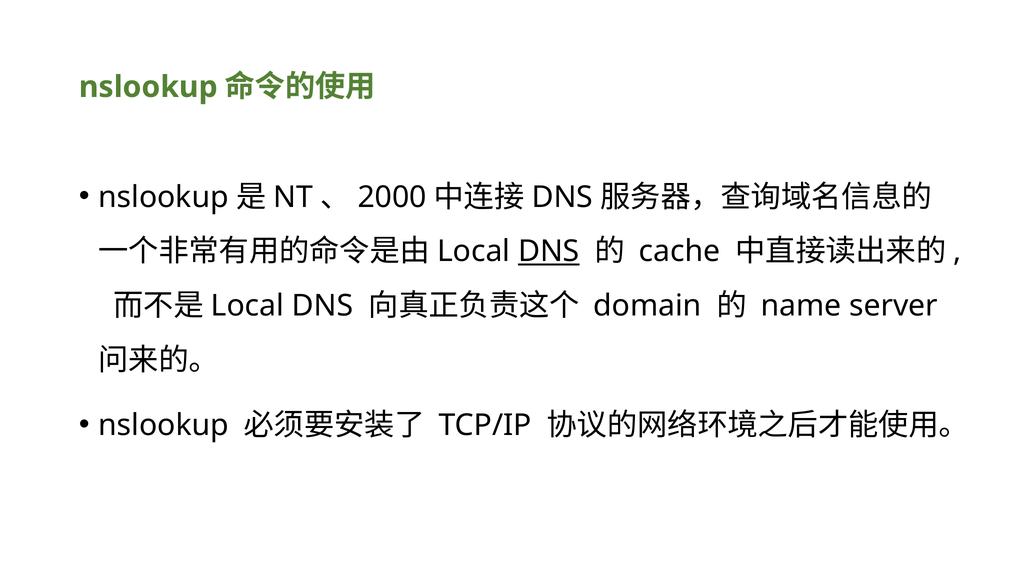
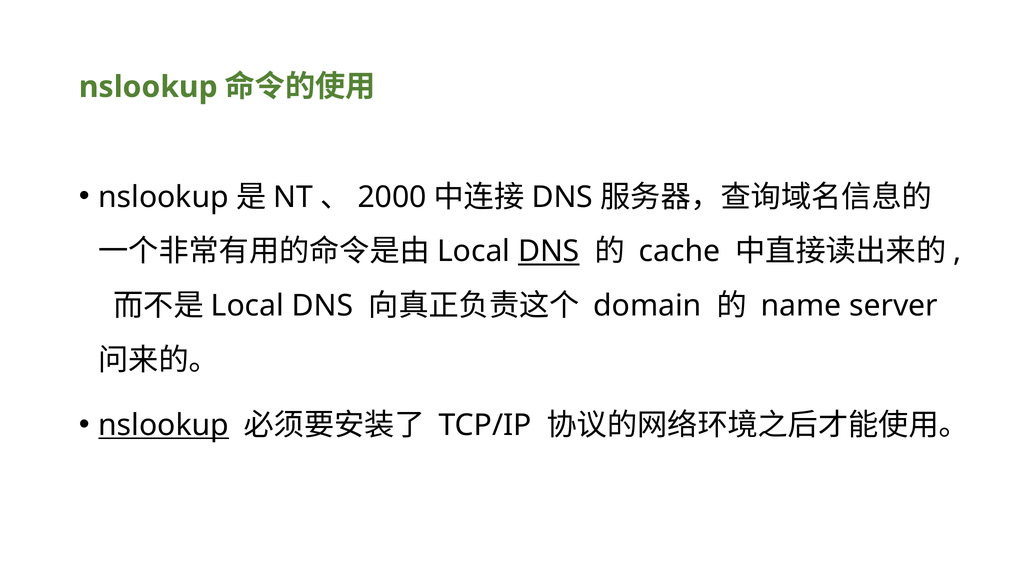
nslookup underline: none -> present (164, 425)
